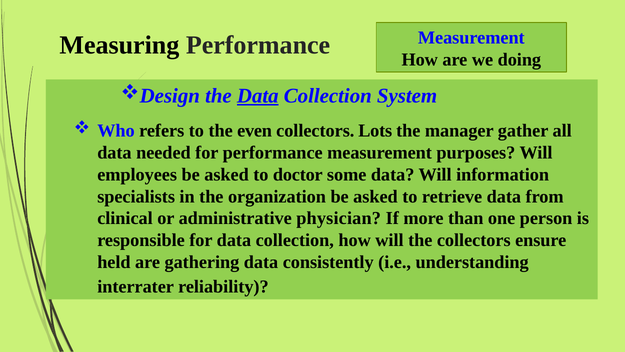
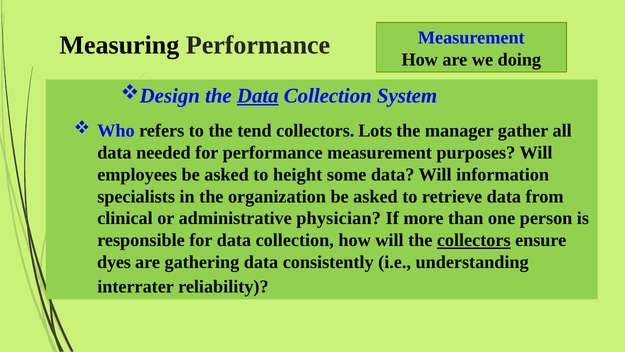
even: even -> tend (254, 131)
doctor: doctor -> height (298, 174)
collectors underline: none -> present (474, 240)
held: held -> dyes (114, 262)
